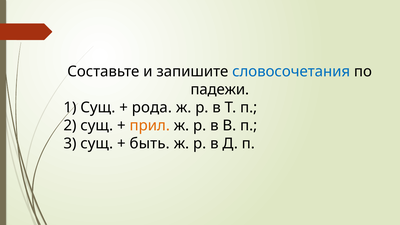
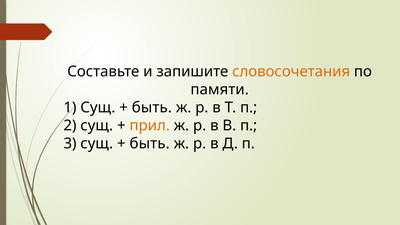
словосочетания colour: blue -> orange (291, 72)
падежи: падежи -> памяти (220, 90)
рода: рода -> быть (152, 108)
